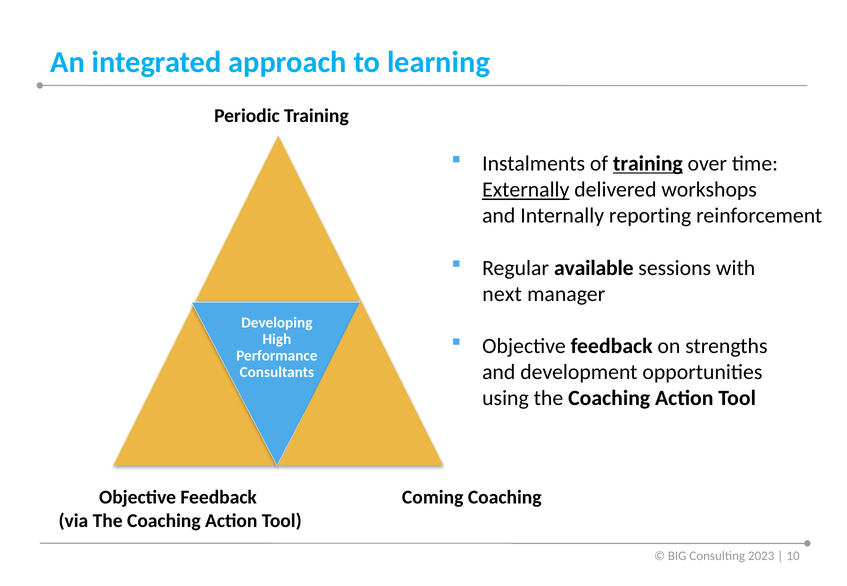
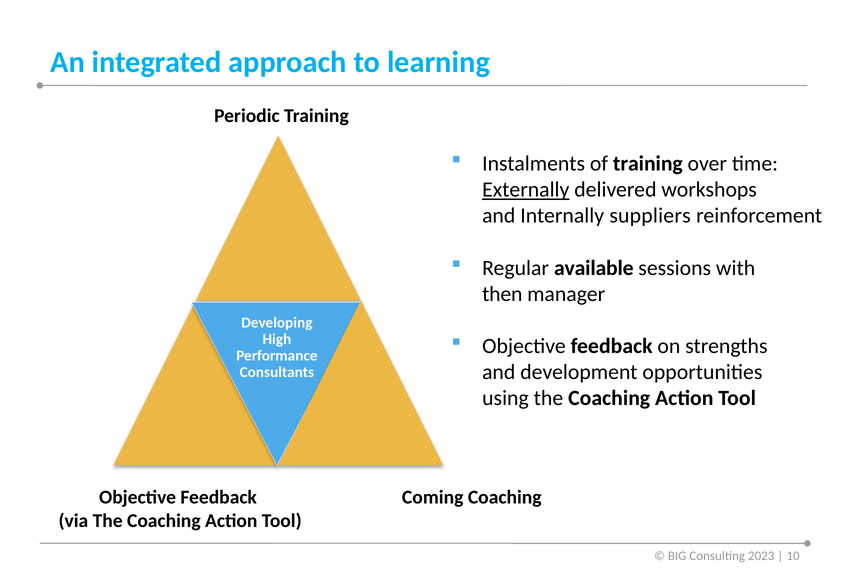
training underline: present -> none (648, 164)
reporting: reporting -> suppliers (650, 216)
next: next -> then (502, 294)
